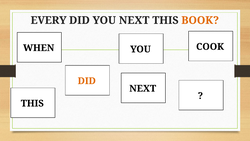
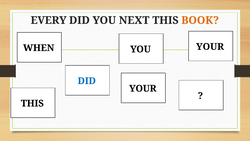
COOK: COOK -> YOUR (210, 47)
DID colour: orange -> blue (87, 81)
NEXT: NEXT -> YOUR (143, 88)
